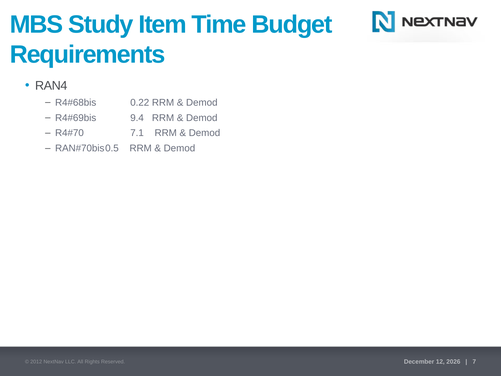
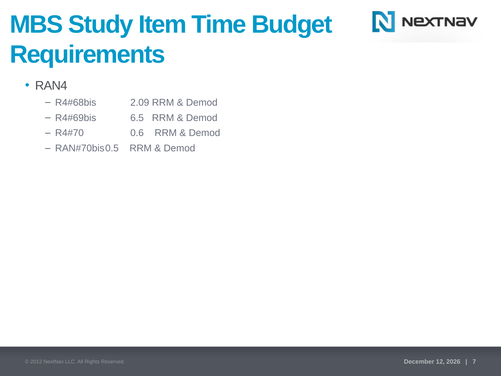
0.22: 0.22 -> 2.09 (140, 102)
9.4: 9.4 -> 6.5 (137, 118)
7.1: 7.1 -> 0.6 (137, 133)
